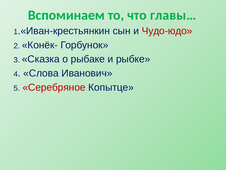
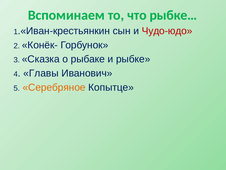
главы…: главы… -> рыбке… (173, 15)
Слова: Слова -> Главы (41, 73)
Серебряное colour: red -> orange (54, 87)
